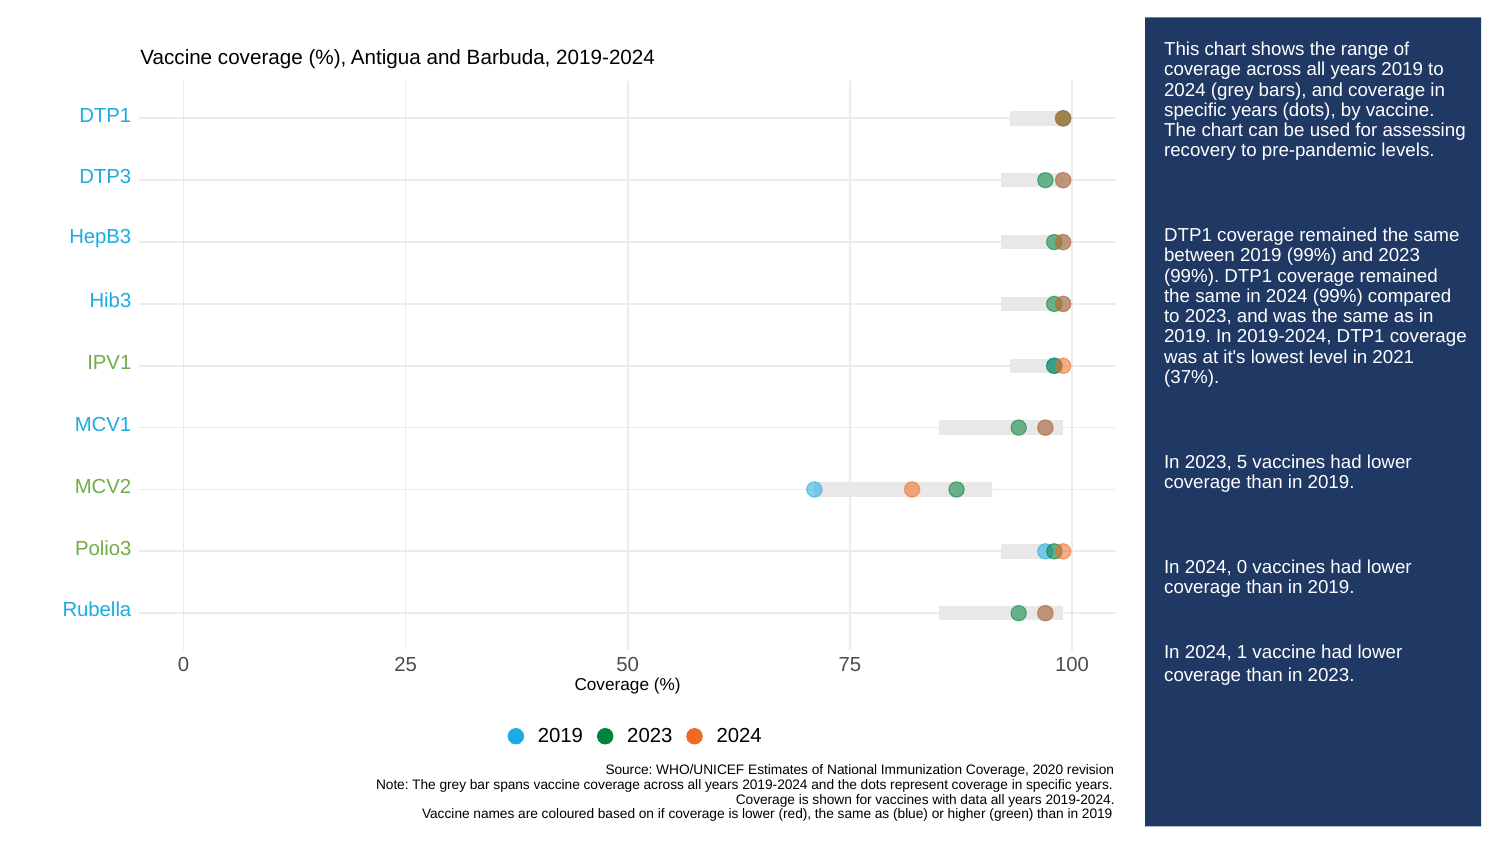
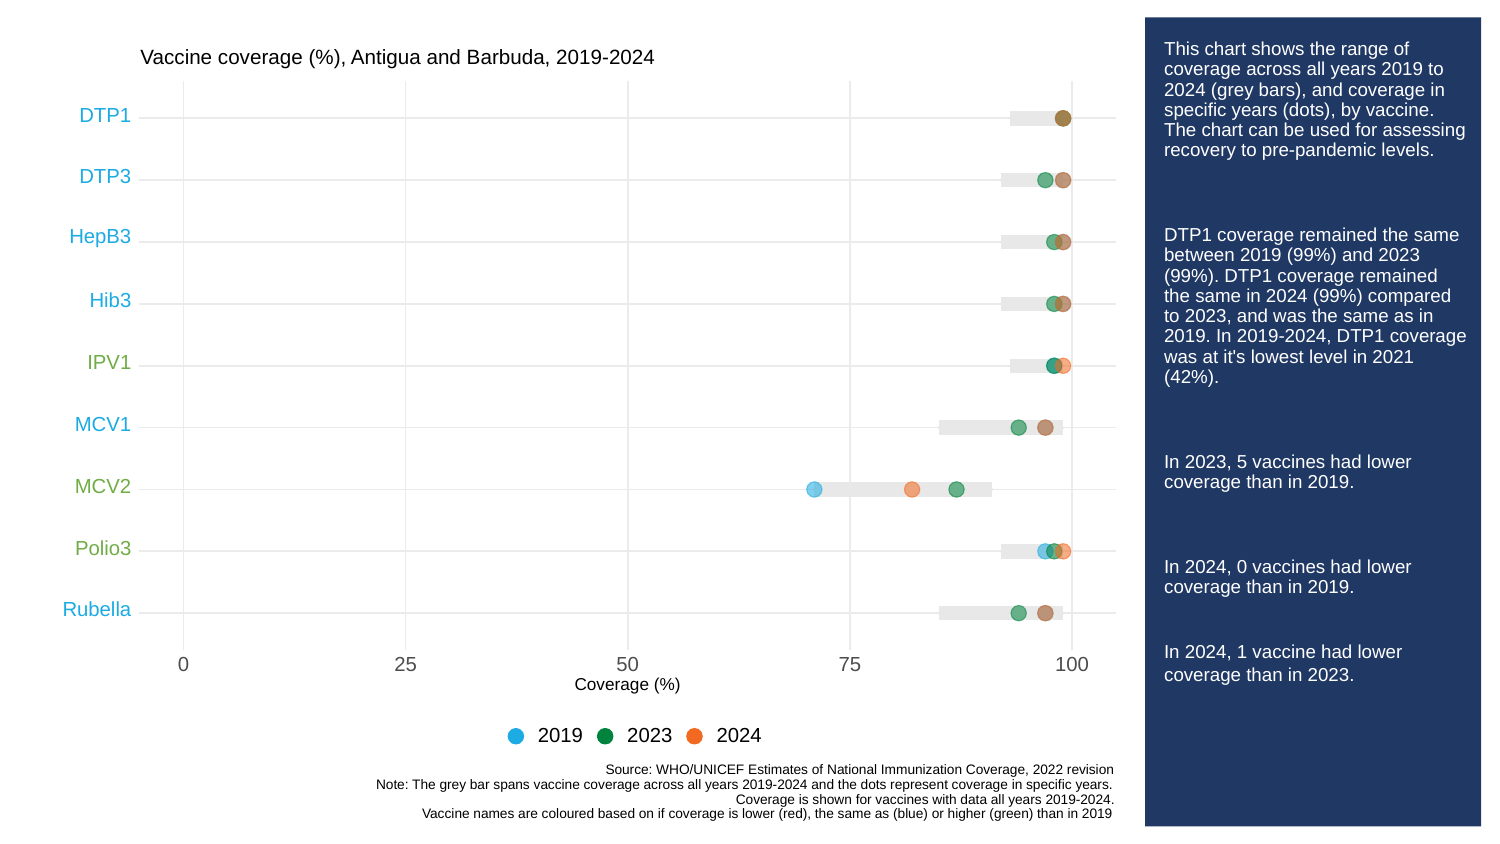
37%: 37% -> 42% (1192, 377)
2020: 2020 -> 2022 (1048, 770)
